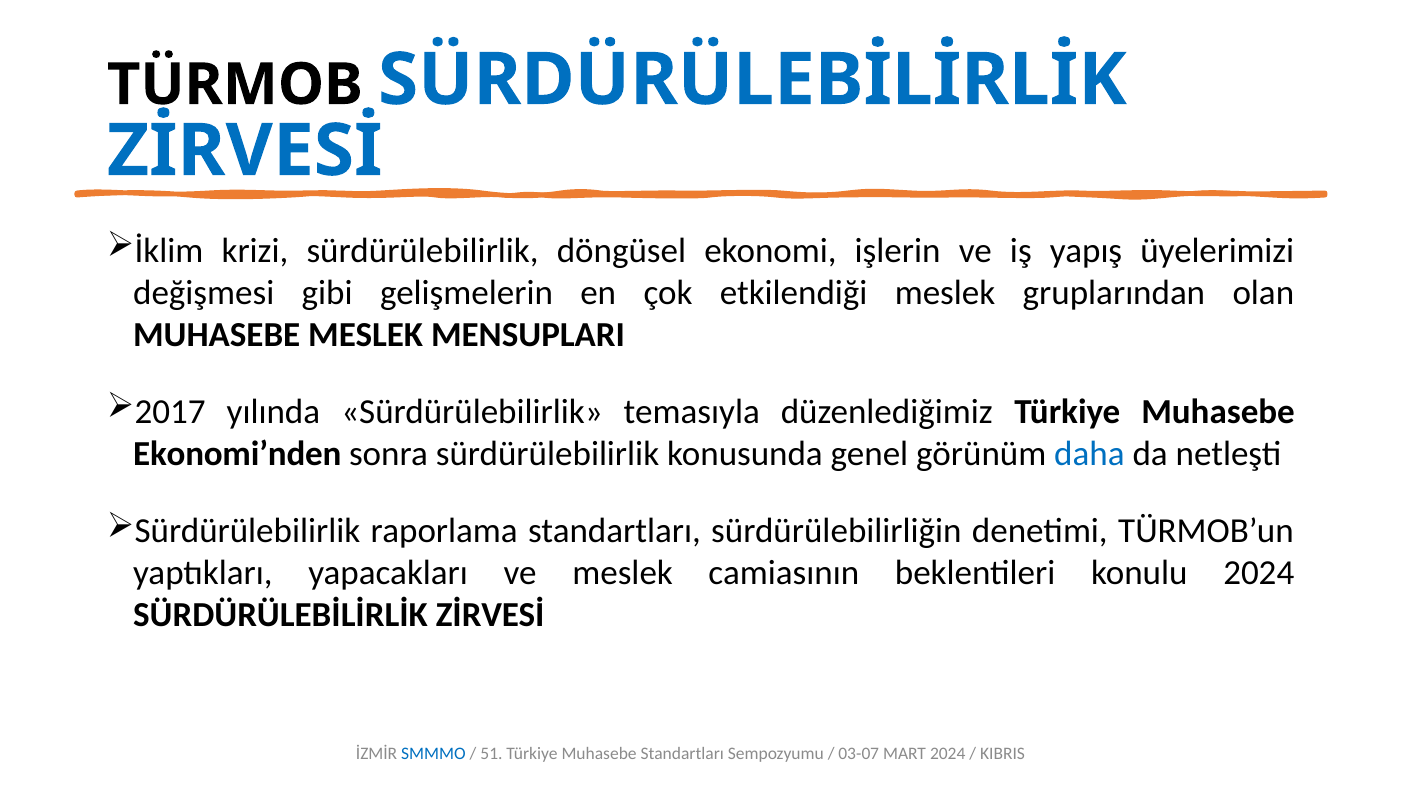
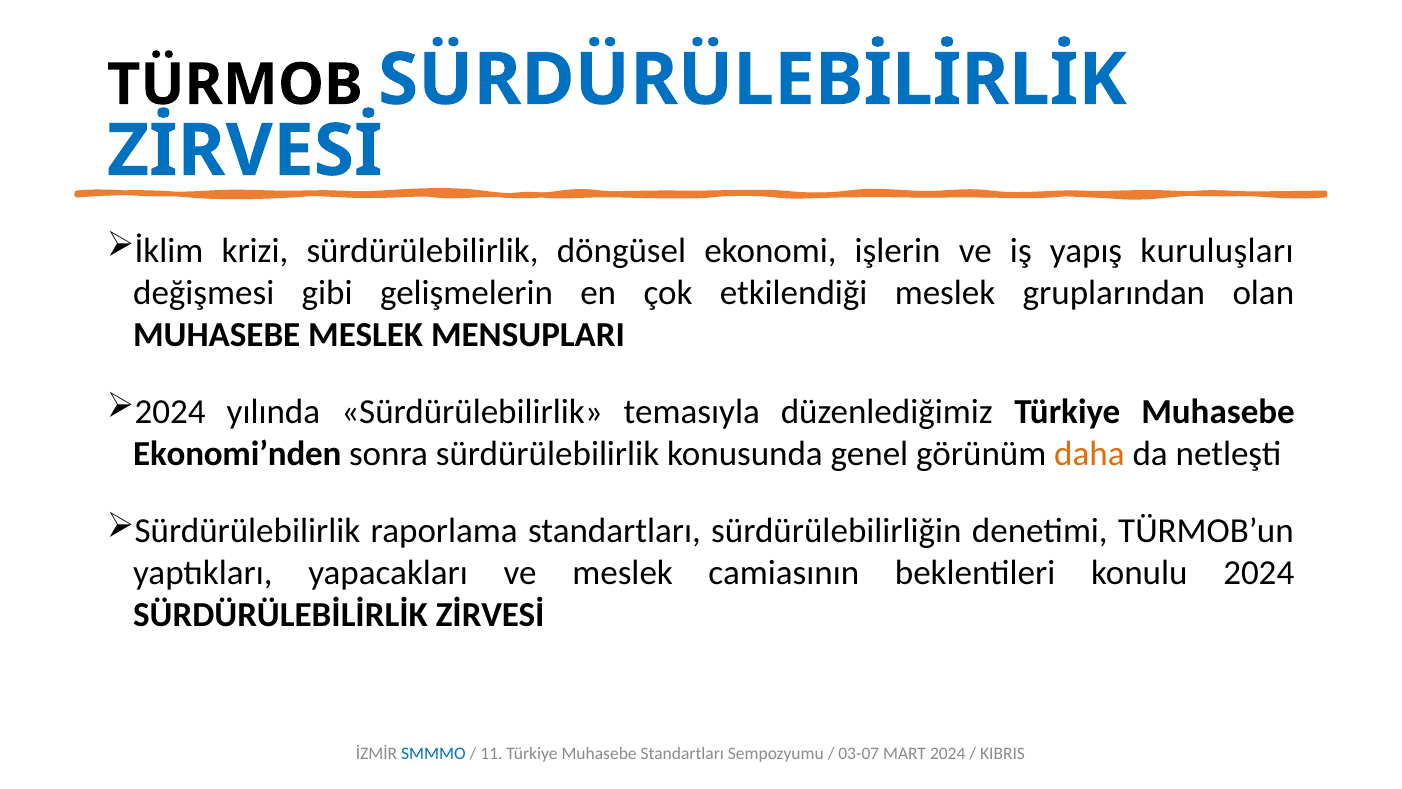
üyelerimizi: üyelerimizi -> kuruluşları (1217, 251)
2017: 2017 -> 2024 (170, 412)
daha colour: blue -> orange (1089, 454)
51: 51 -> 11 (491, 753)
